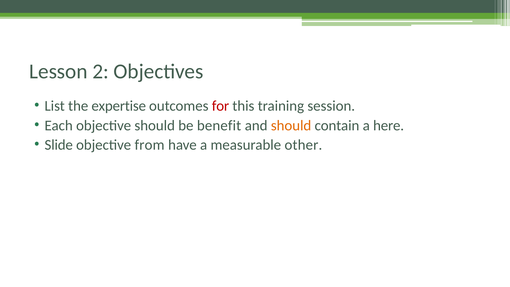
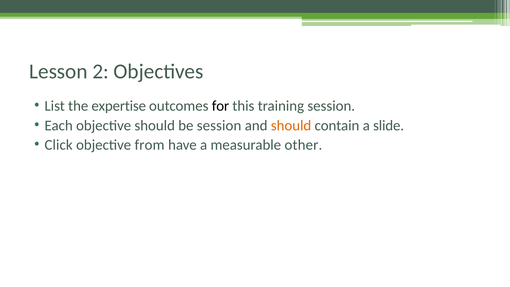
for colour: red -> black (221, 106)
be benefit: benefit -> session (219, 125)
here: here -> slide (389, 125)
Slide: Slide -> Click (59, 145)
